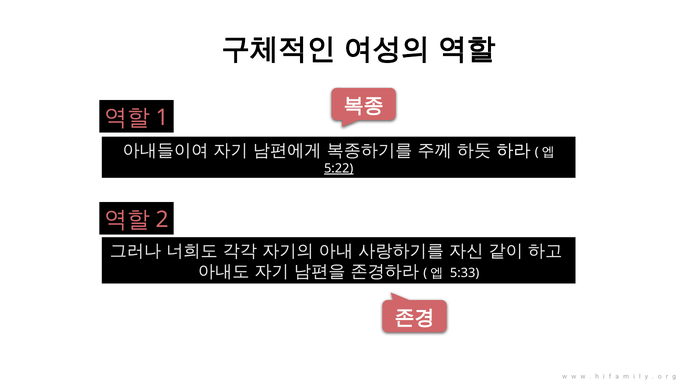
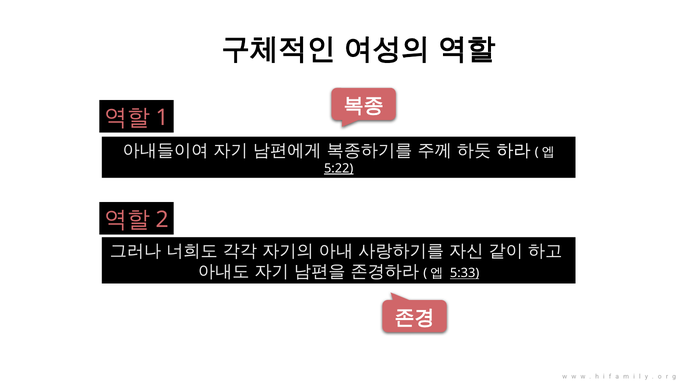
5:33 underline: none -> present (465, 273)
